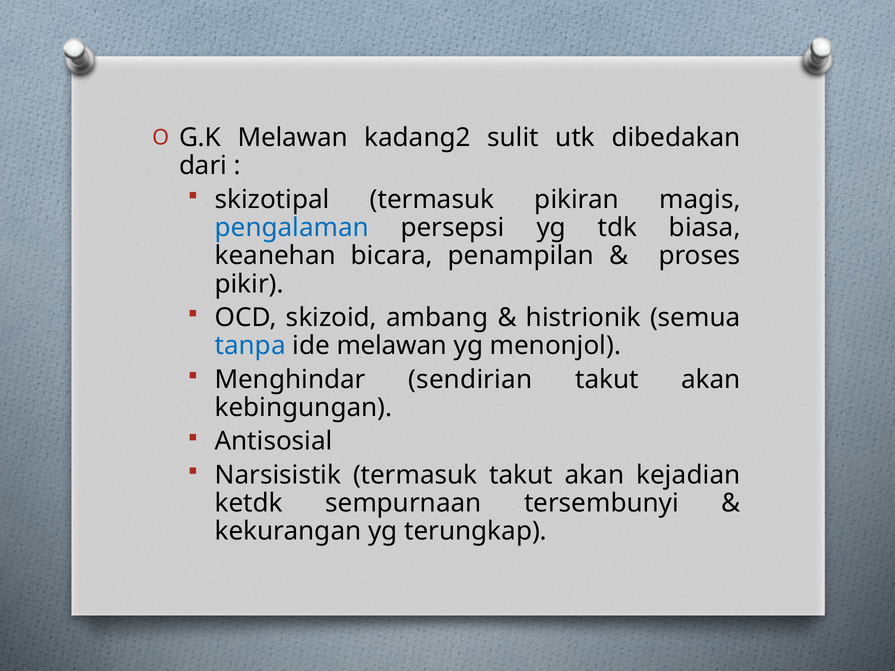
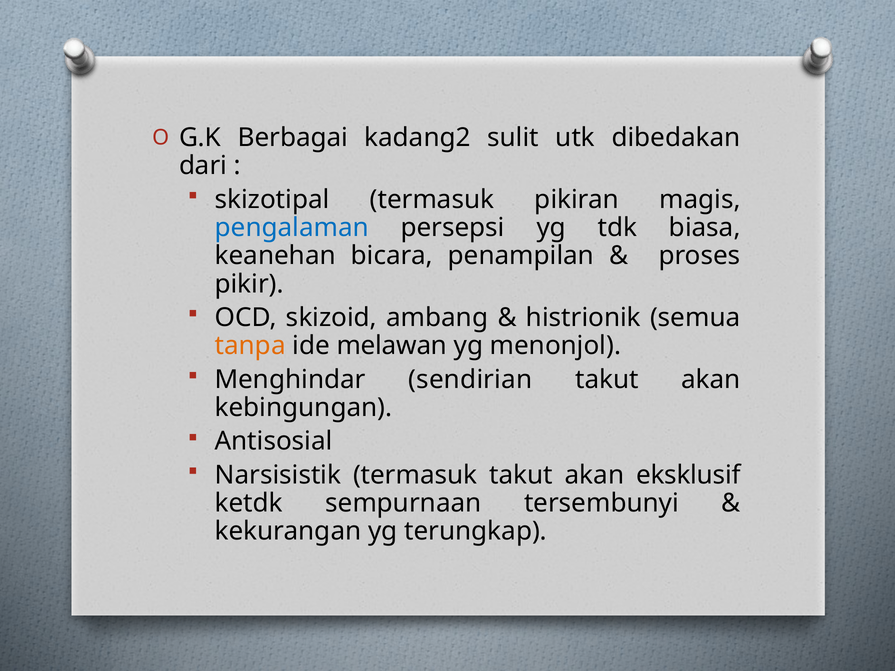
G.K Melawan: Melawan -> Berbagai (293, 138)
tanpa colour: blue -> orange (250, 346)
kejadian: kejadian -> eksklusif (688, 475)
